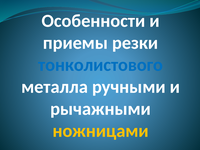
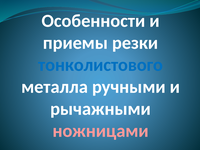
ножницами colour: yellow -> pink (101, 131)
